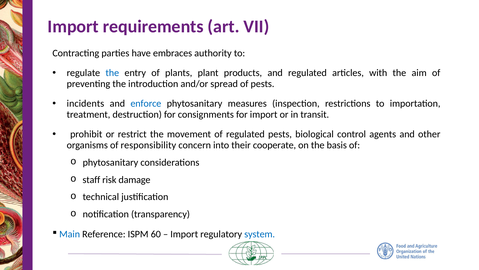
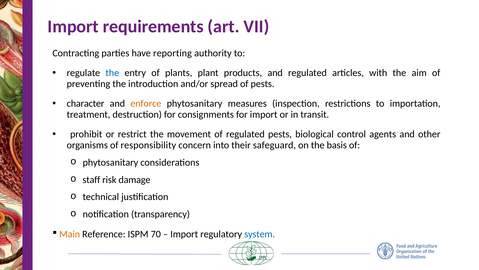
embraces: embraces -> reporting (172, 53)
incidents: incidents -> character (86, 103)
enforce colour: blue -> orange (146, 103)
cooperate: cooperate -> safeguard (274, 145)
Main colour: blue -> orange (70, 234)
60: 60 -> 70 (156, 234)
